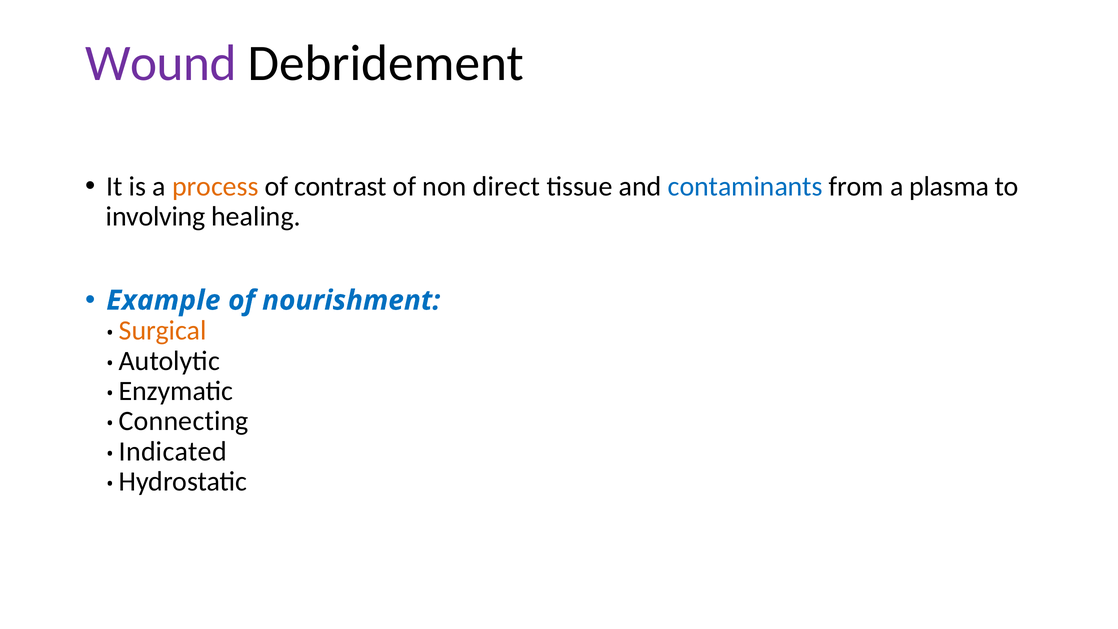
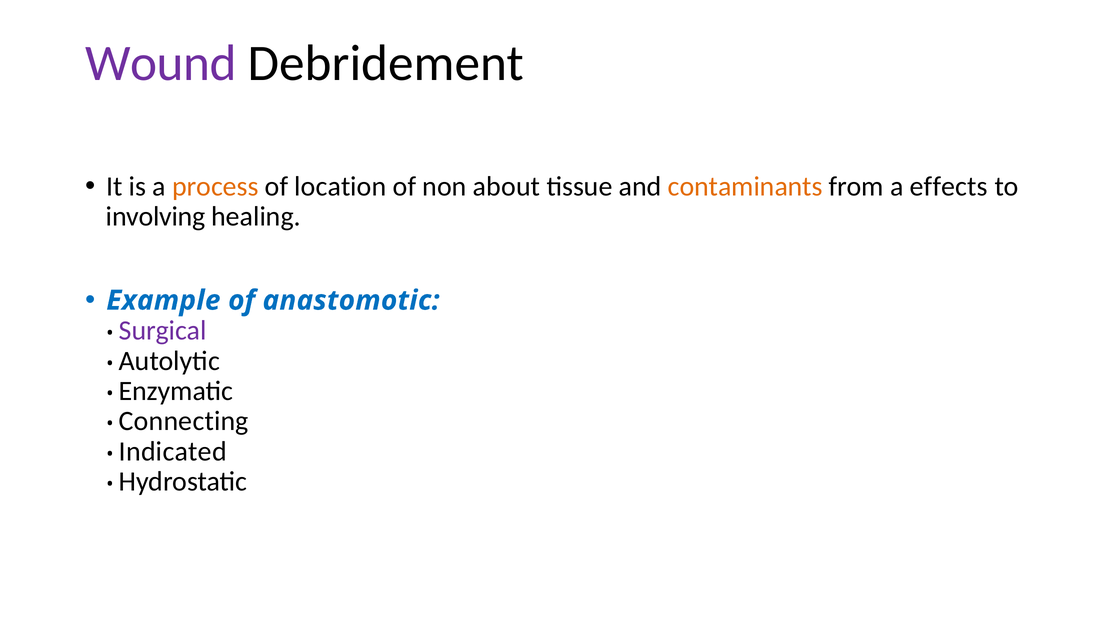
contrast: contrast -> location (340, 187)
direct: direct -> about (507, 187)
contaminants colour: blue -> orange (745, 187)
plasma: plasma -> effects (949, 187)
nourishment: nourishment -> anastomotic (351, 300)
Surgical colour: orange -> purple (163, 331)
